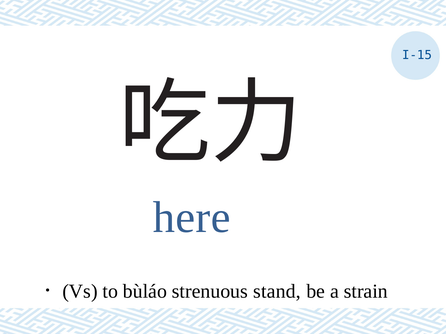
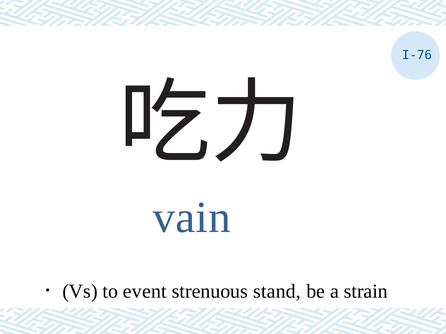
I-15: I-15 -> I-76 (417, 55)
here: here -> vain (192, 218)
bùláo: bùláo -> event (145, 292)
